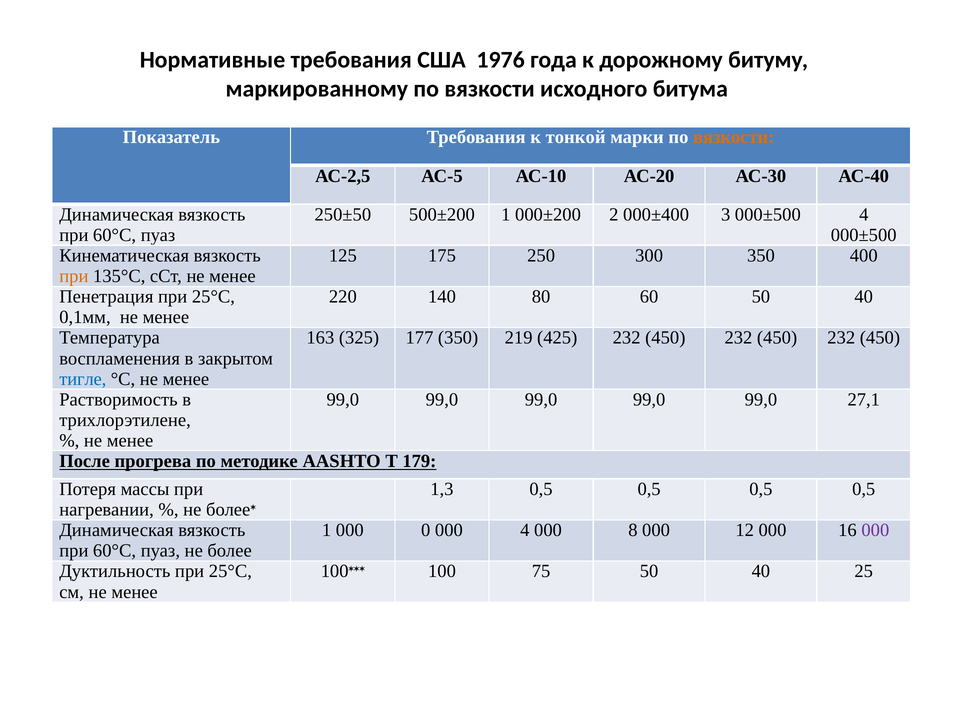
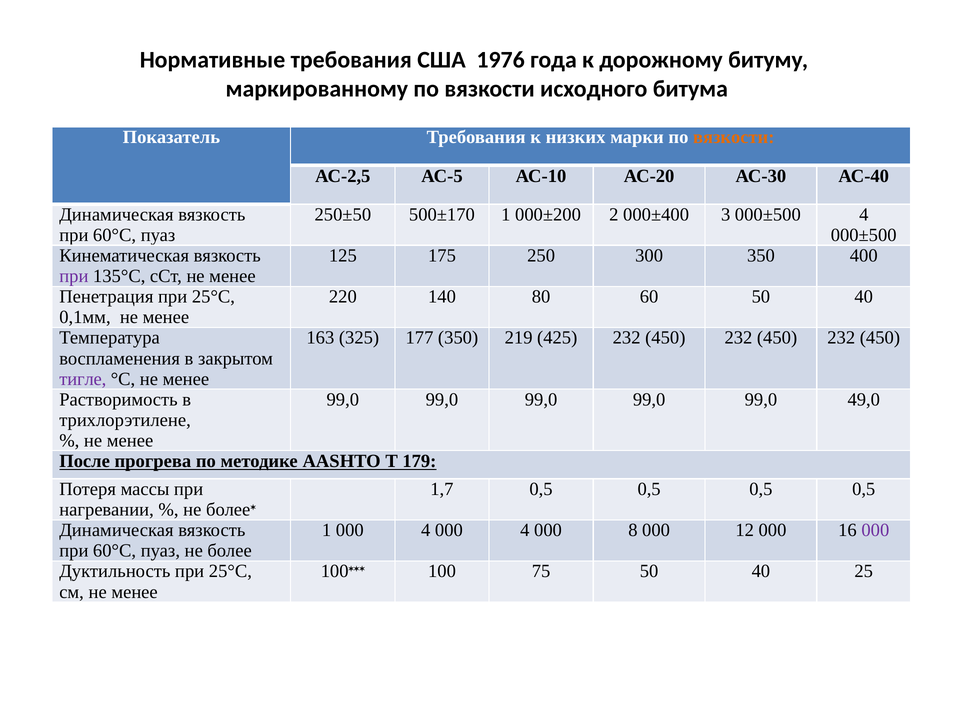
тонкой: тонкой -> низких (576, 137)
500±200: 500±200 -> 500±170 (442, 214)
при colour: orange -> purple (74, 276)
тигле colour: blue -> purple (83, 379)
27,1: 27,1 -> 49,0 (864, 399)
1,3: 1,3 -> 1,7 (442, 489)
1 000 0: 0 -> 4 (426, 530)
